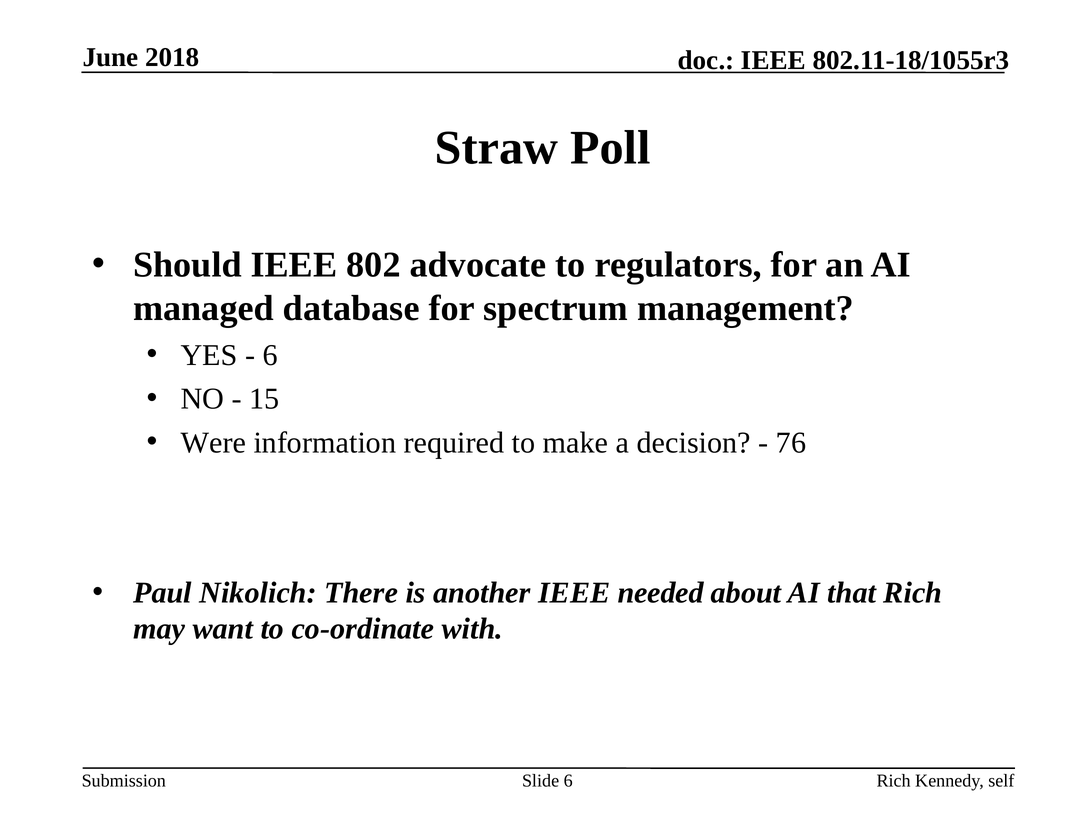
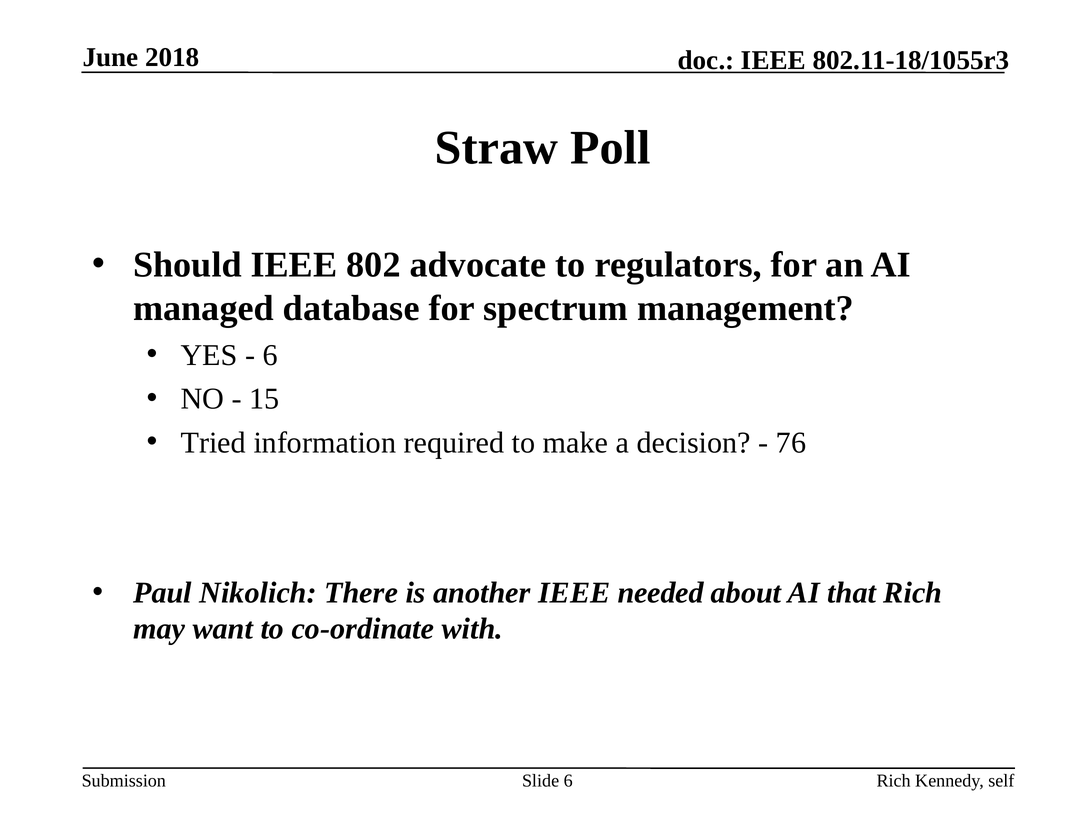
Were: Were -> Tried (213, 443)
